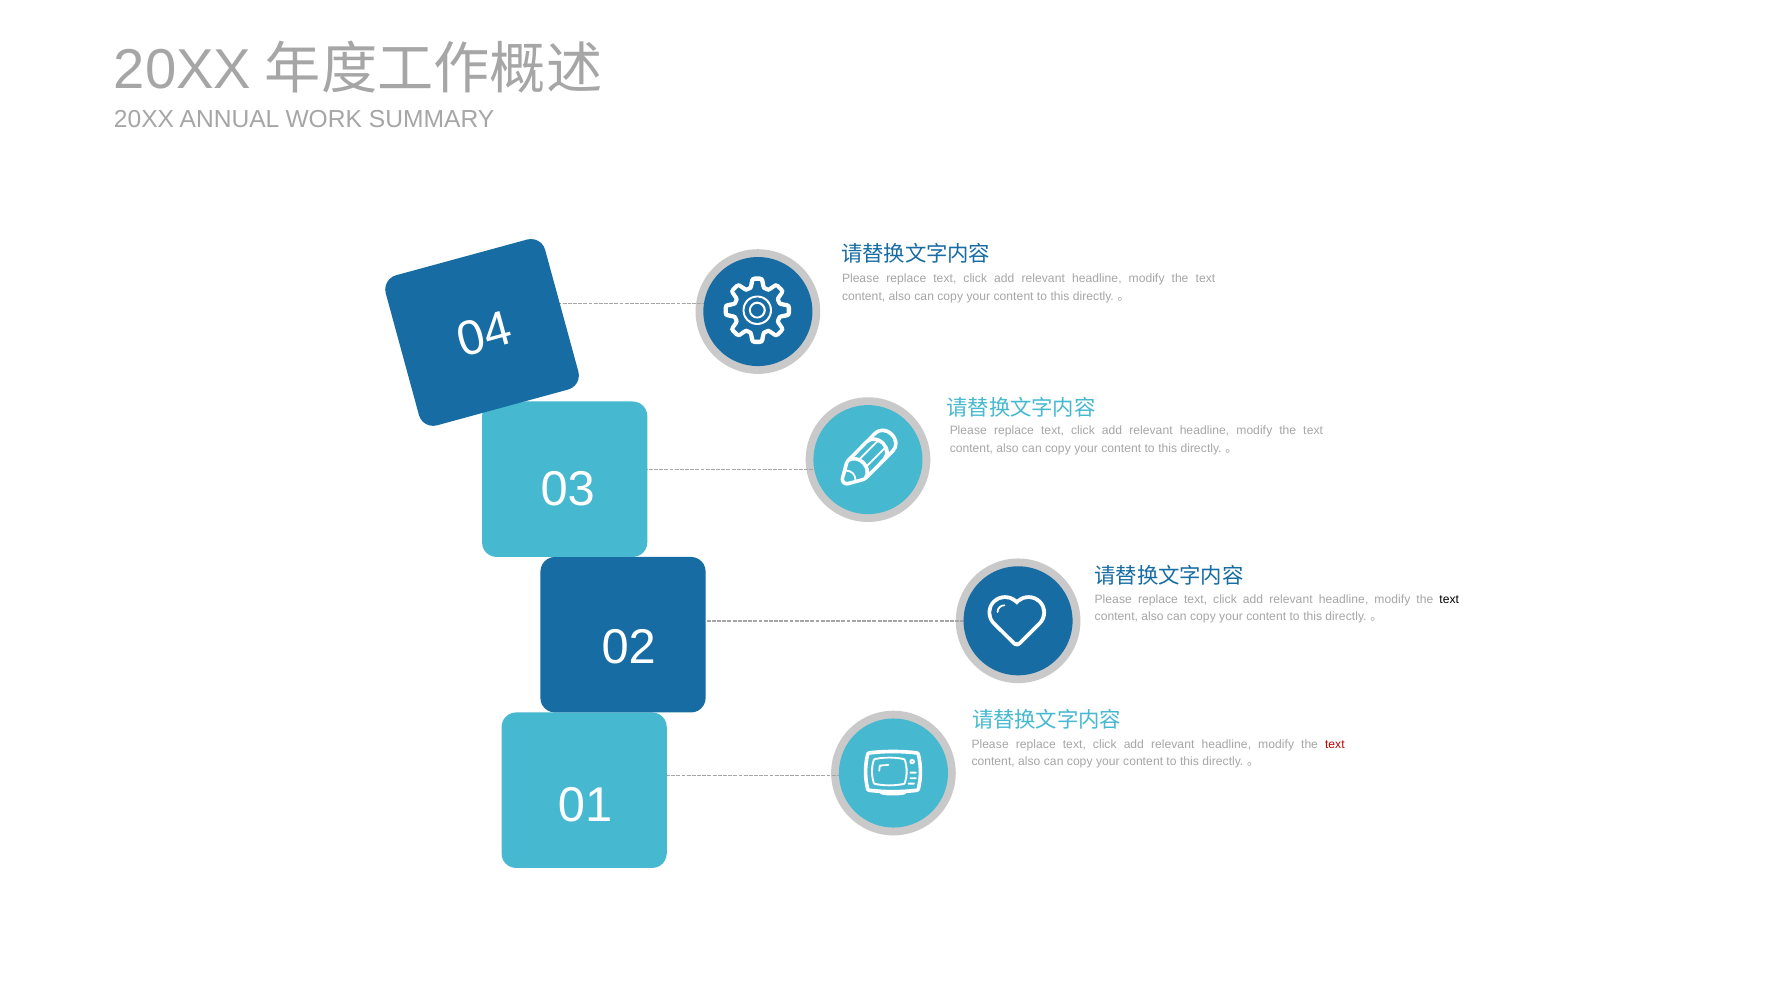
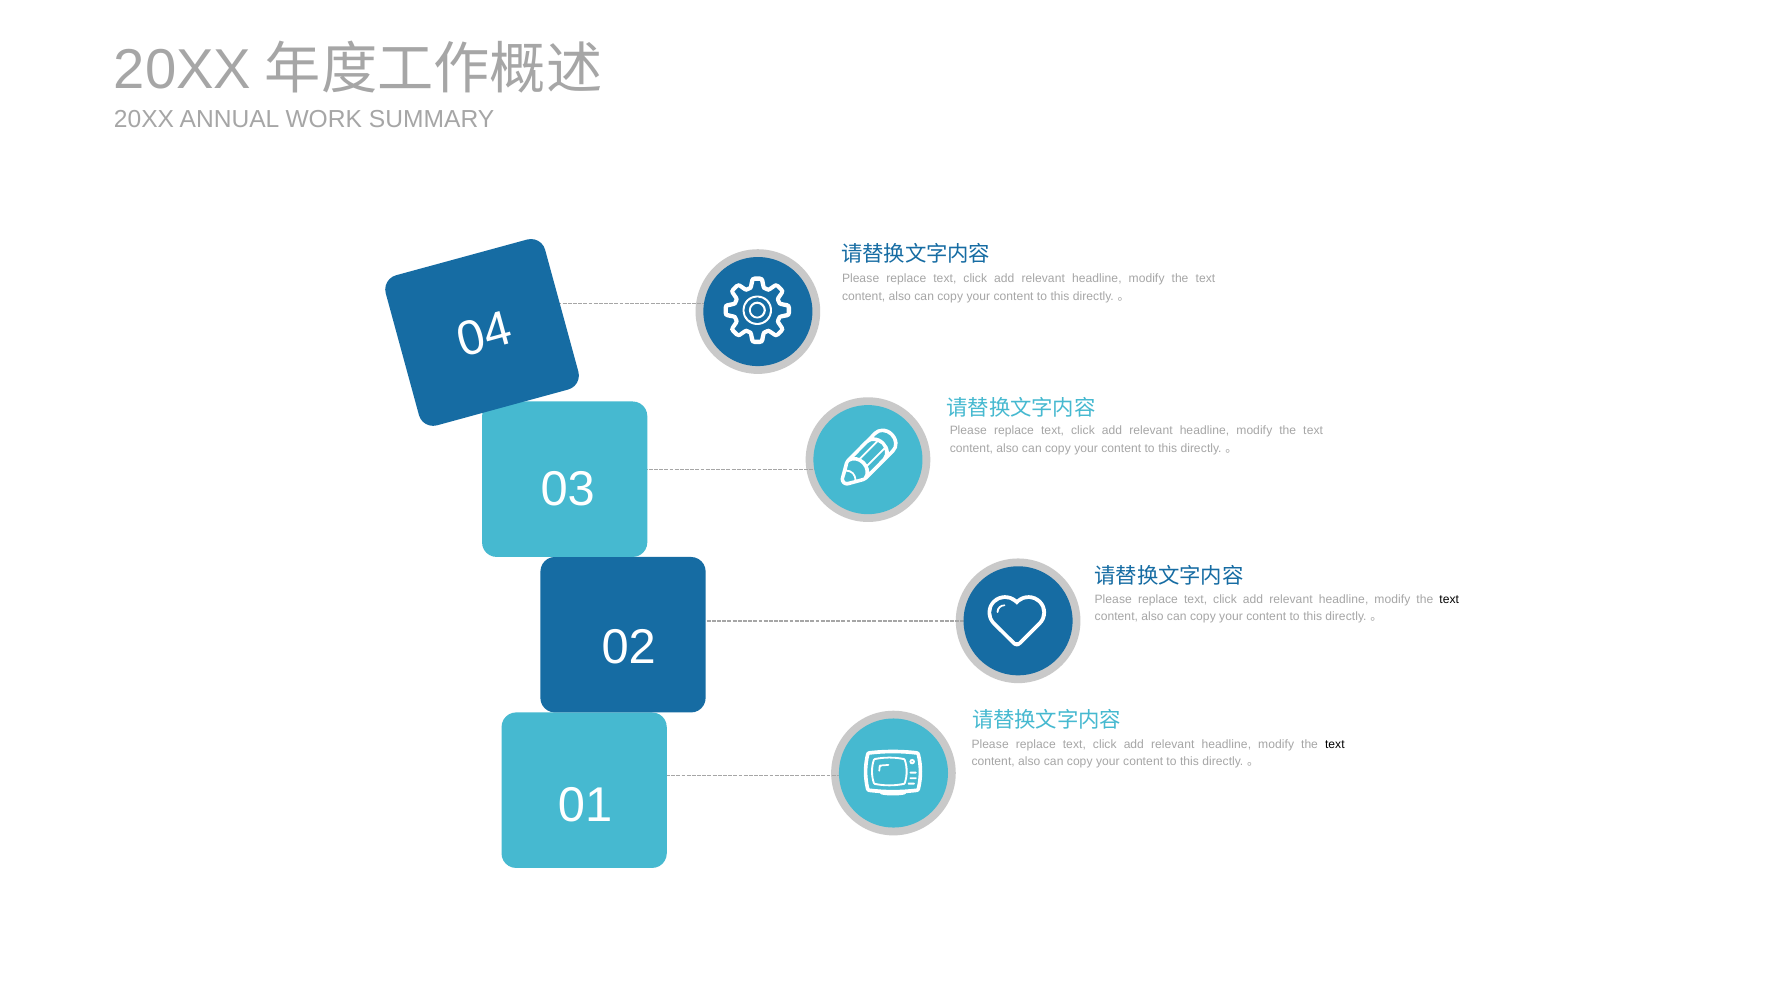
text colour: red -> black (1335, 745)
